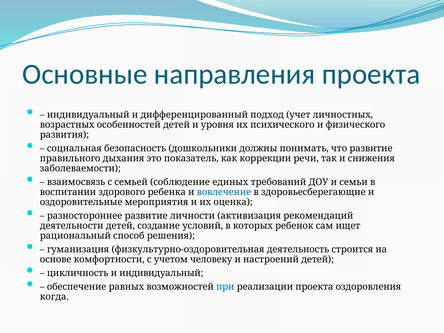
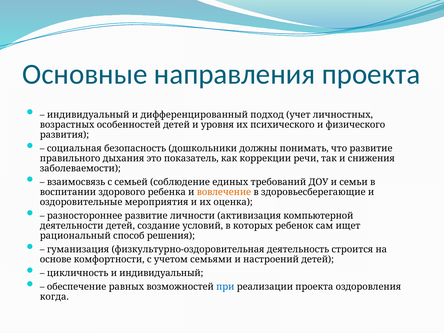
вовлечение colour: blue -> orange (224, 192)
рекомендаций: рекомендаций -> компьютерной (318, 216)
человеку: человеку -> семьями (211, 259)
